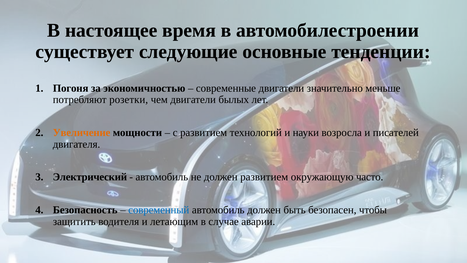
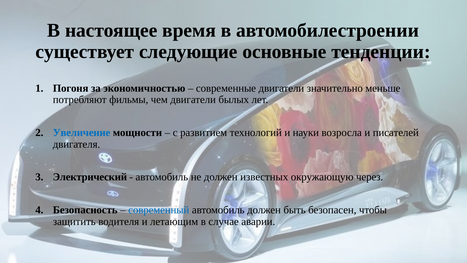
розетки: розетки -> фильмы (129, 100)
Увеличение colour: orange -> blue (82, 132)
должен развитием: развитием -> известных (264, 177)
часто: часто -> через (370, 177)
